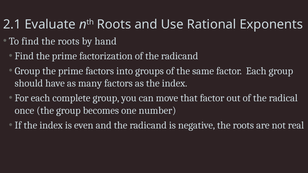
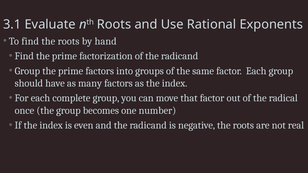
2.1: 2.1 -> 3.1 (12, 24)
